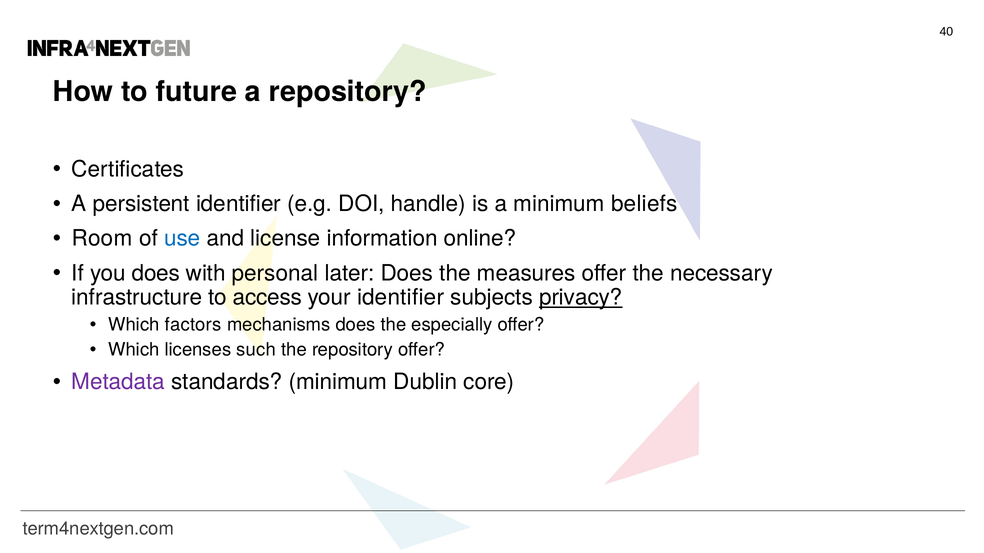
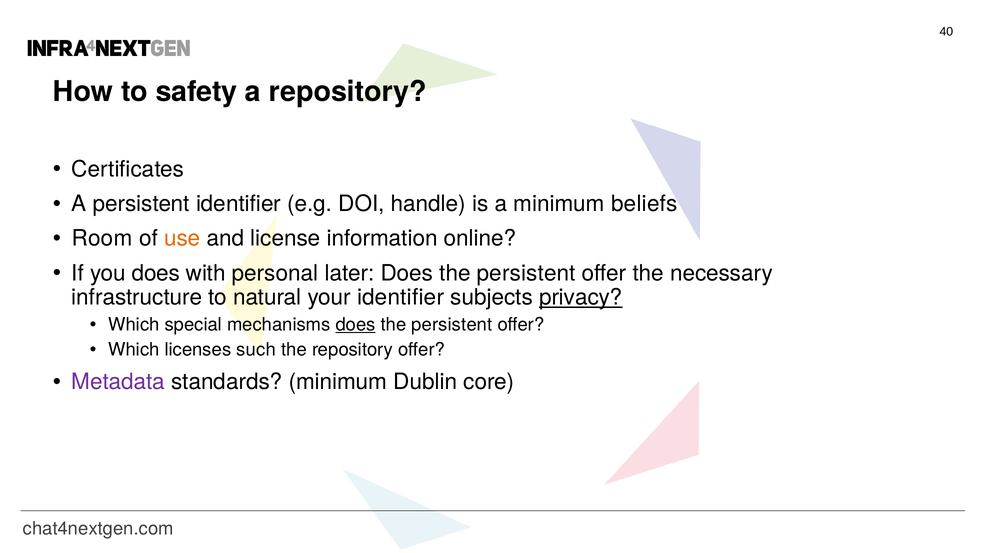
future: future -> safety (197, 92)
use colour: blue -> orange (182, 239)
measures: measures -> persistent (526, 273)
access: access -> natural (267, 298)
factors: factors -> special (193, 325)
does underline: none -> present (356, 325)
especially: especially -> persistent (452, 325)
term4nextgen.com: term4nextgen.com -> chat4nextgen.com (98, 529)
